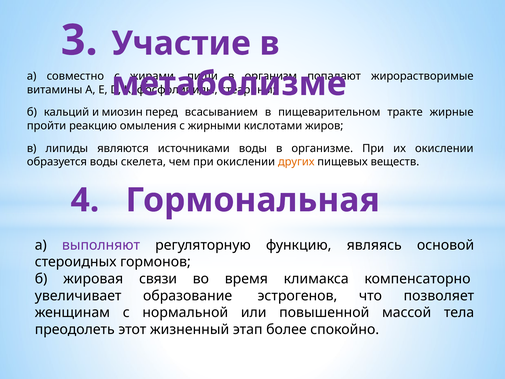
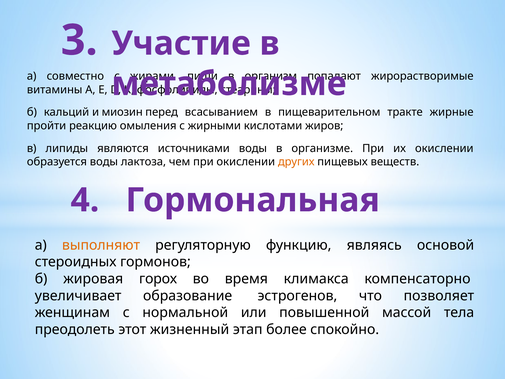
скелета: скелета -> лактоза (143, 162)
выполняют colour: purple -> orange (101, 245)
связи: связи -> горох (158, 279)
